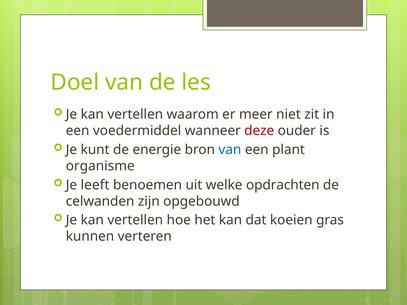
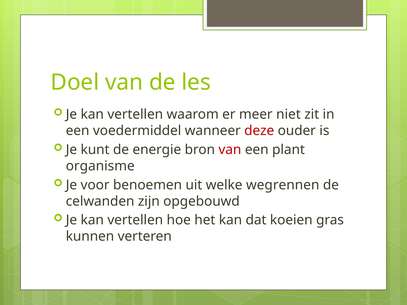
van colour: blue -> red (230, 150)
leeft: leeft -> voor (95, 185)
opdrachten: opdrachten -> wegrennen (283, 185)
